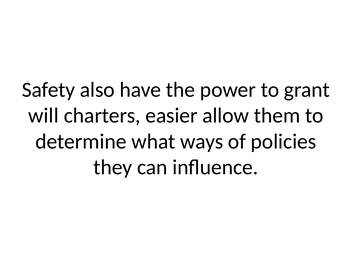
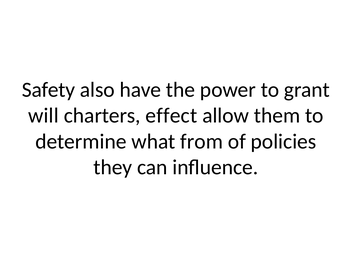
easier: easier -> effect (171, 116)
ways: ways -> from (202, 141)
